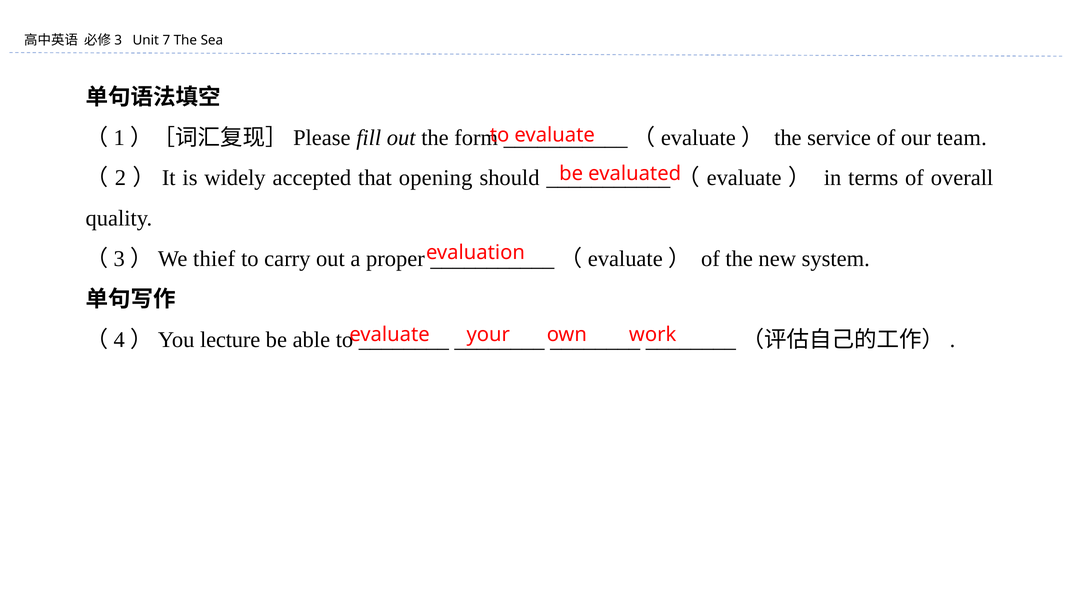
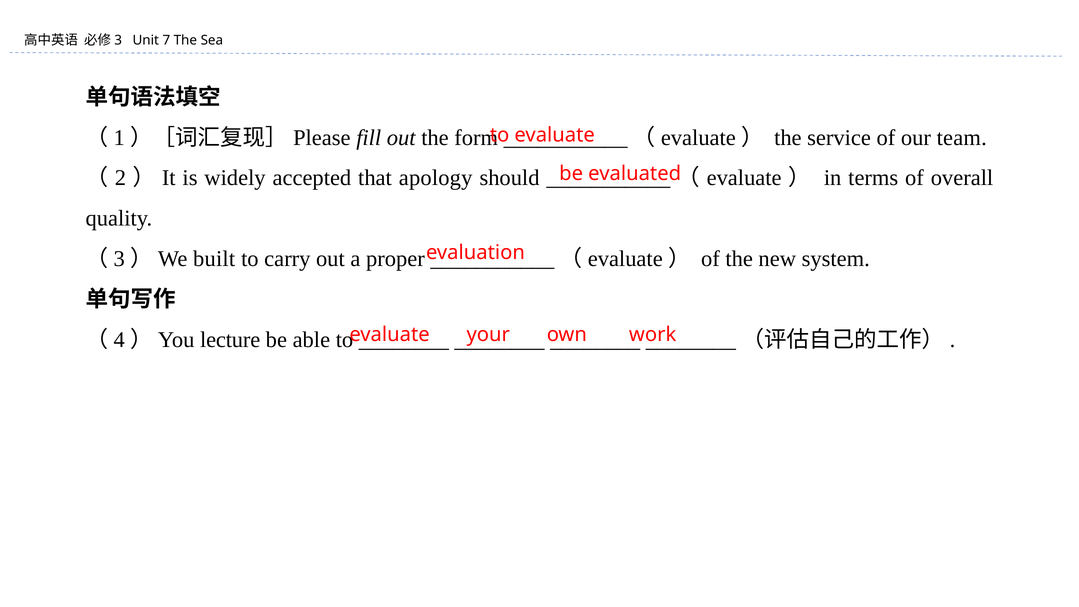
opening: opening -> apology (436, 178)
thief: thief -> built (214, 259)
